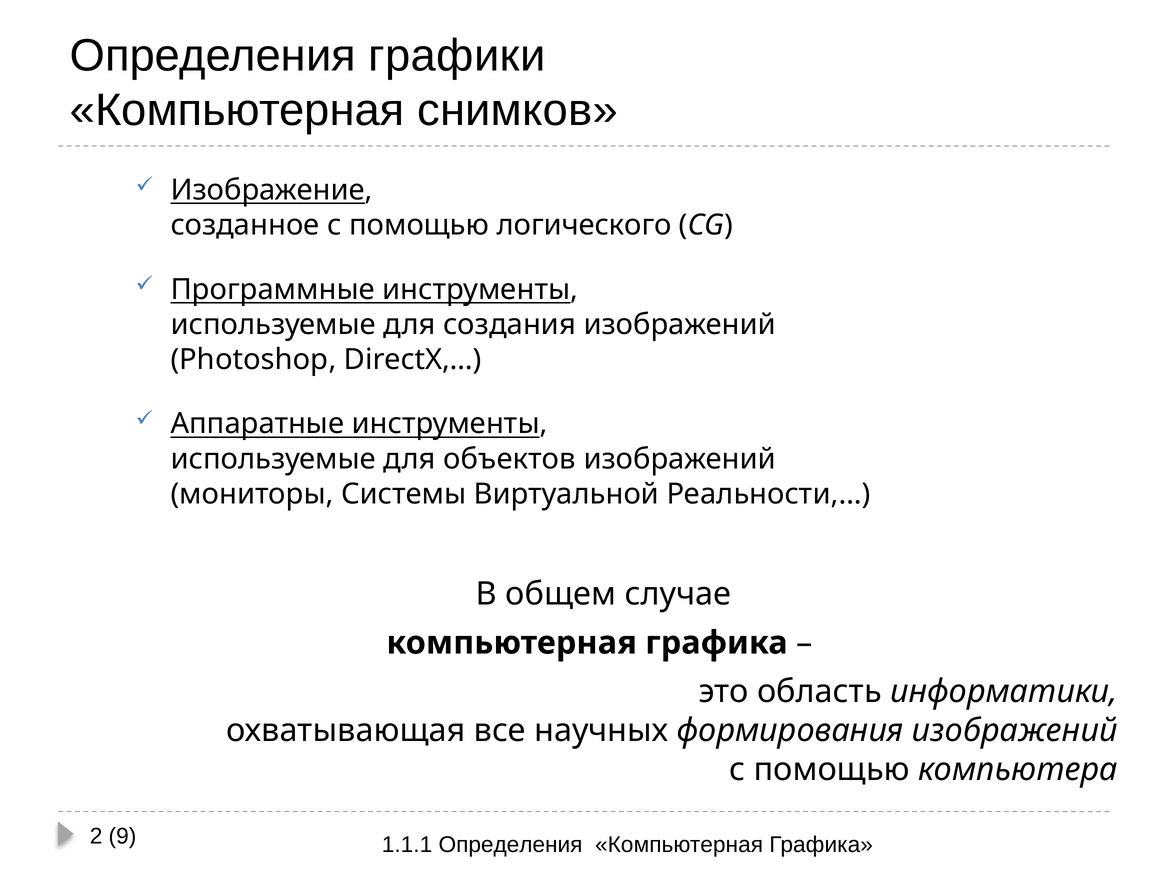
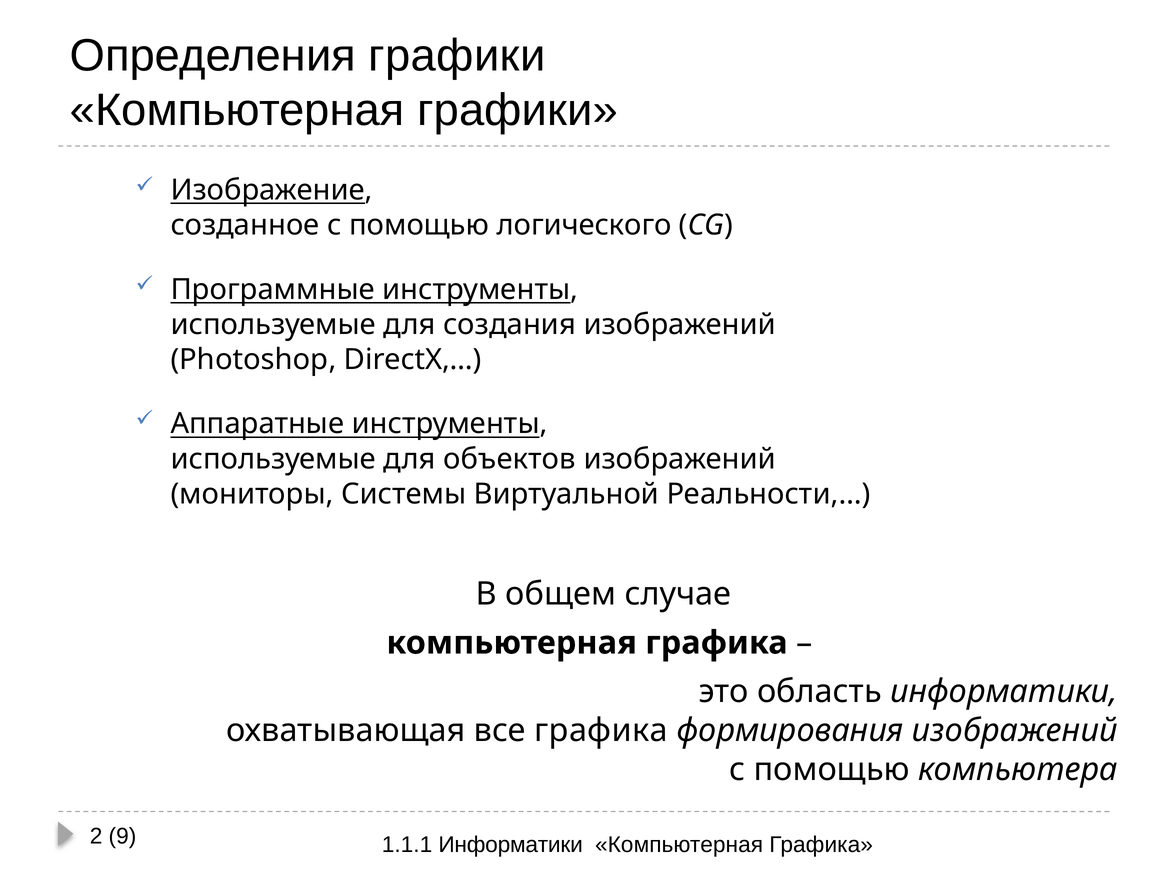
Компьютерная снимков: снимков -> графики (517, 110)
все научных: научных -> графика (601, 731)
1.1.1 Определения: Определения -> Информатики (511, 845)
